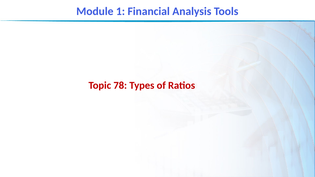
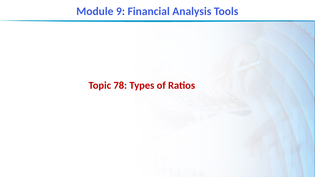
1: 1 -> 9 (121, 11)
